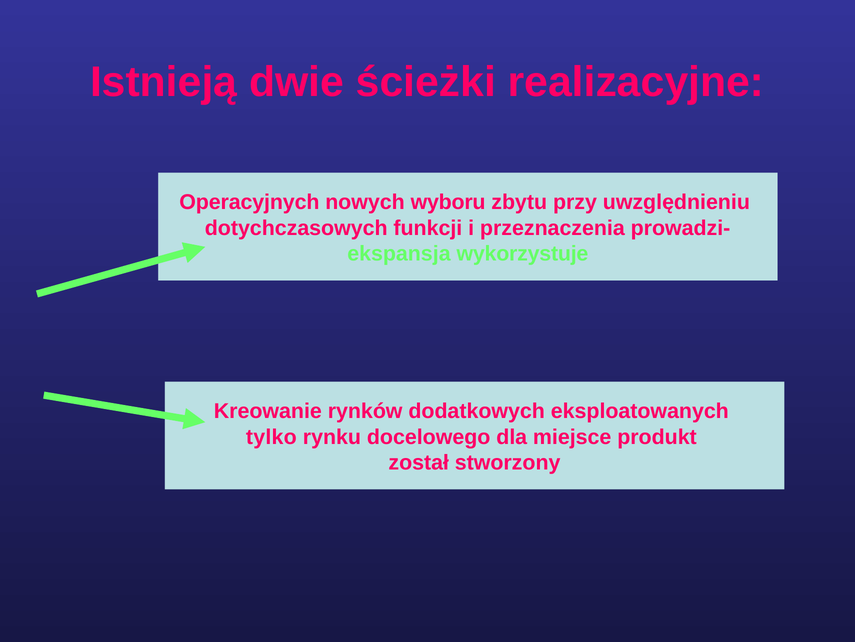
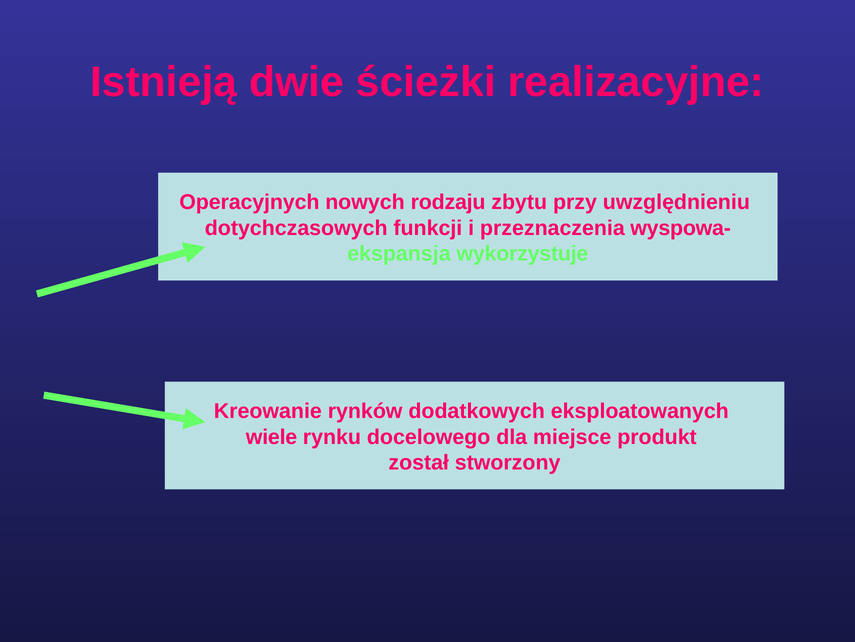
wyboru: wyboru -> rodzaju (448, 202)
prowadzi-: prowadzi- -> wyspowa- (681, 228)
tylko: tylko -> wiele (272, 436)
